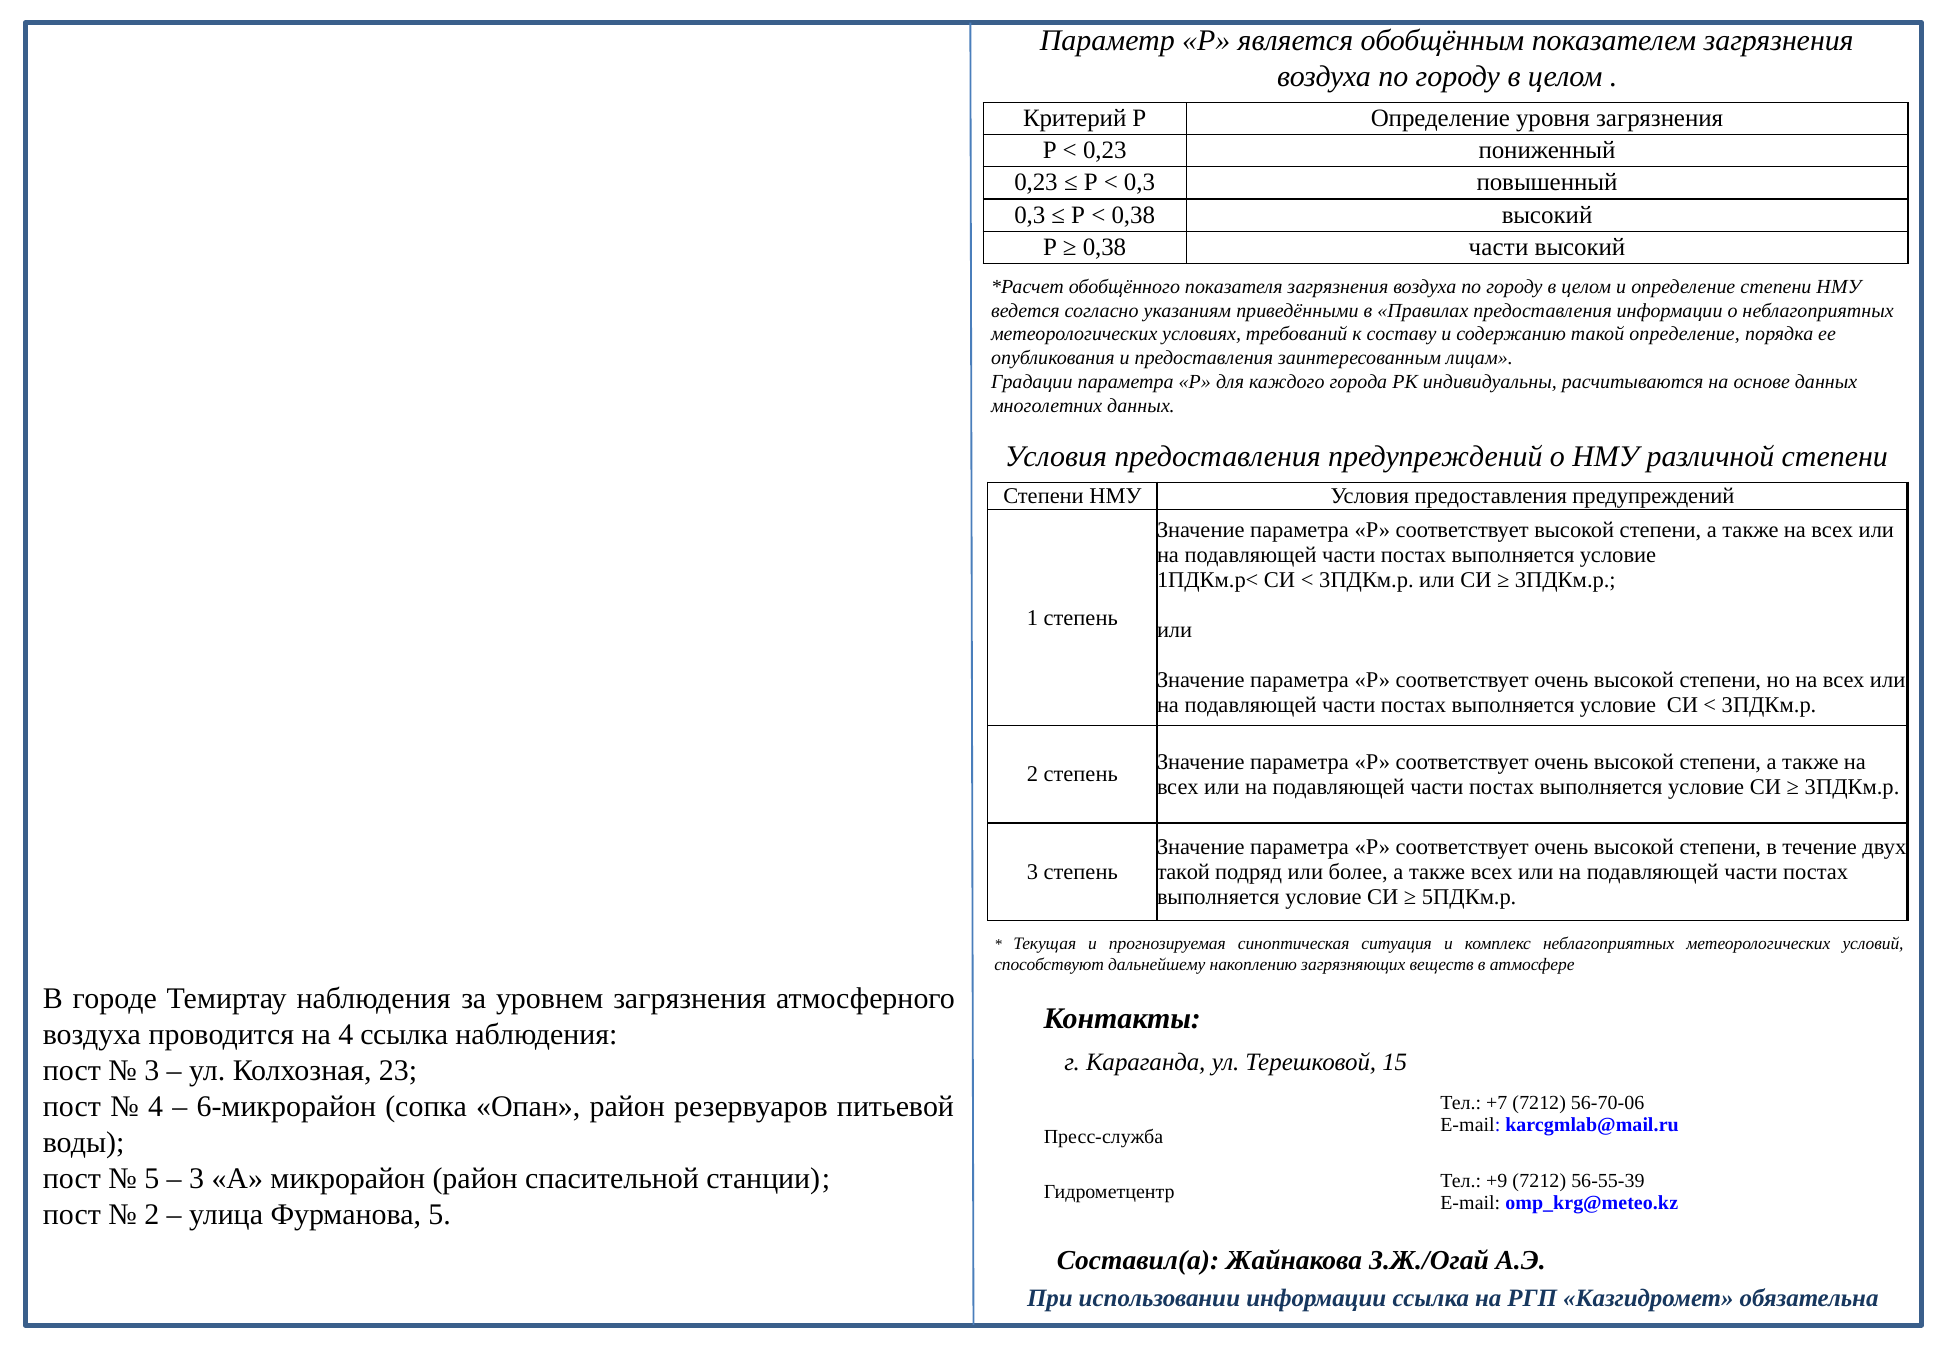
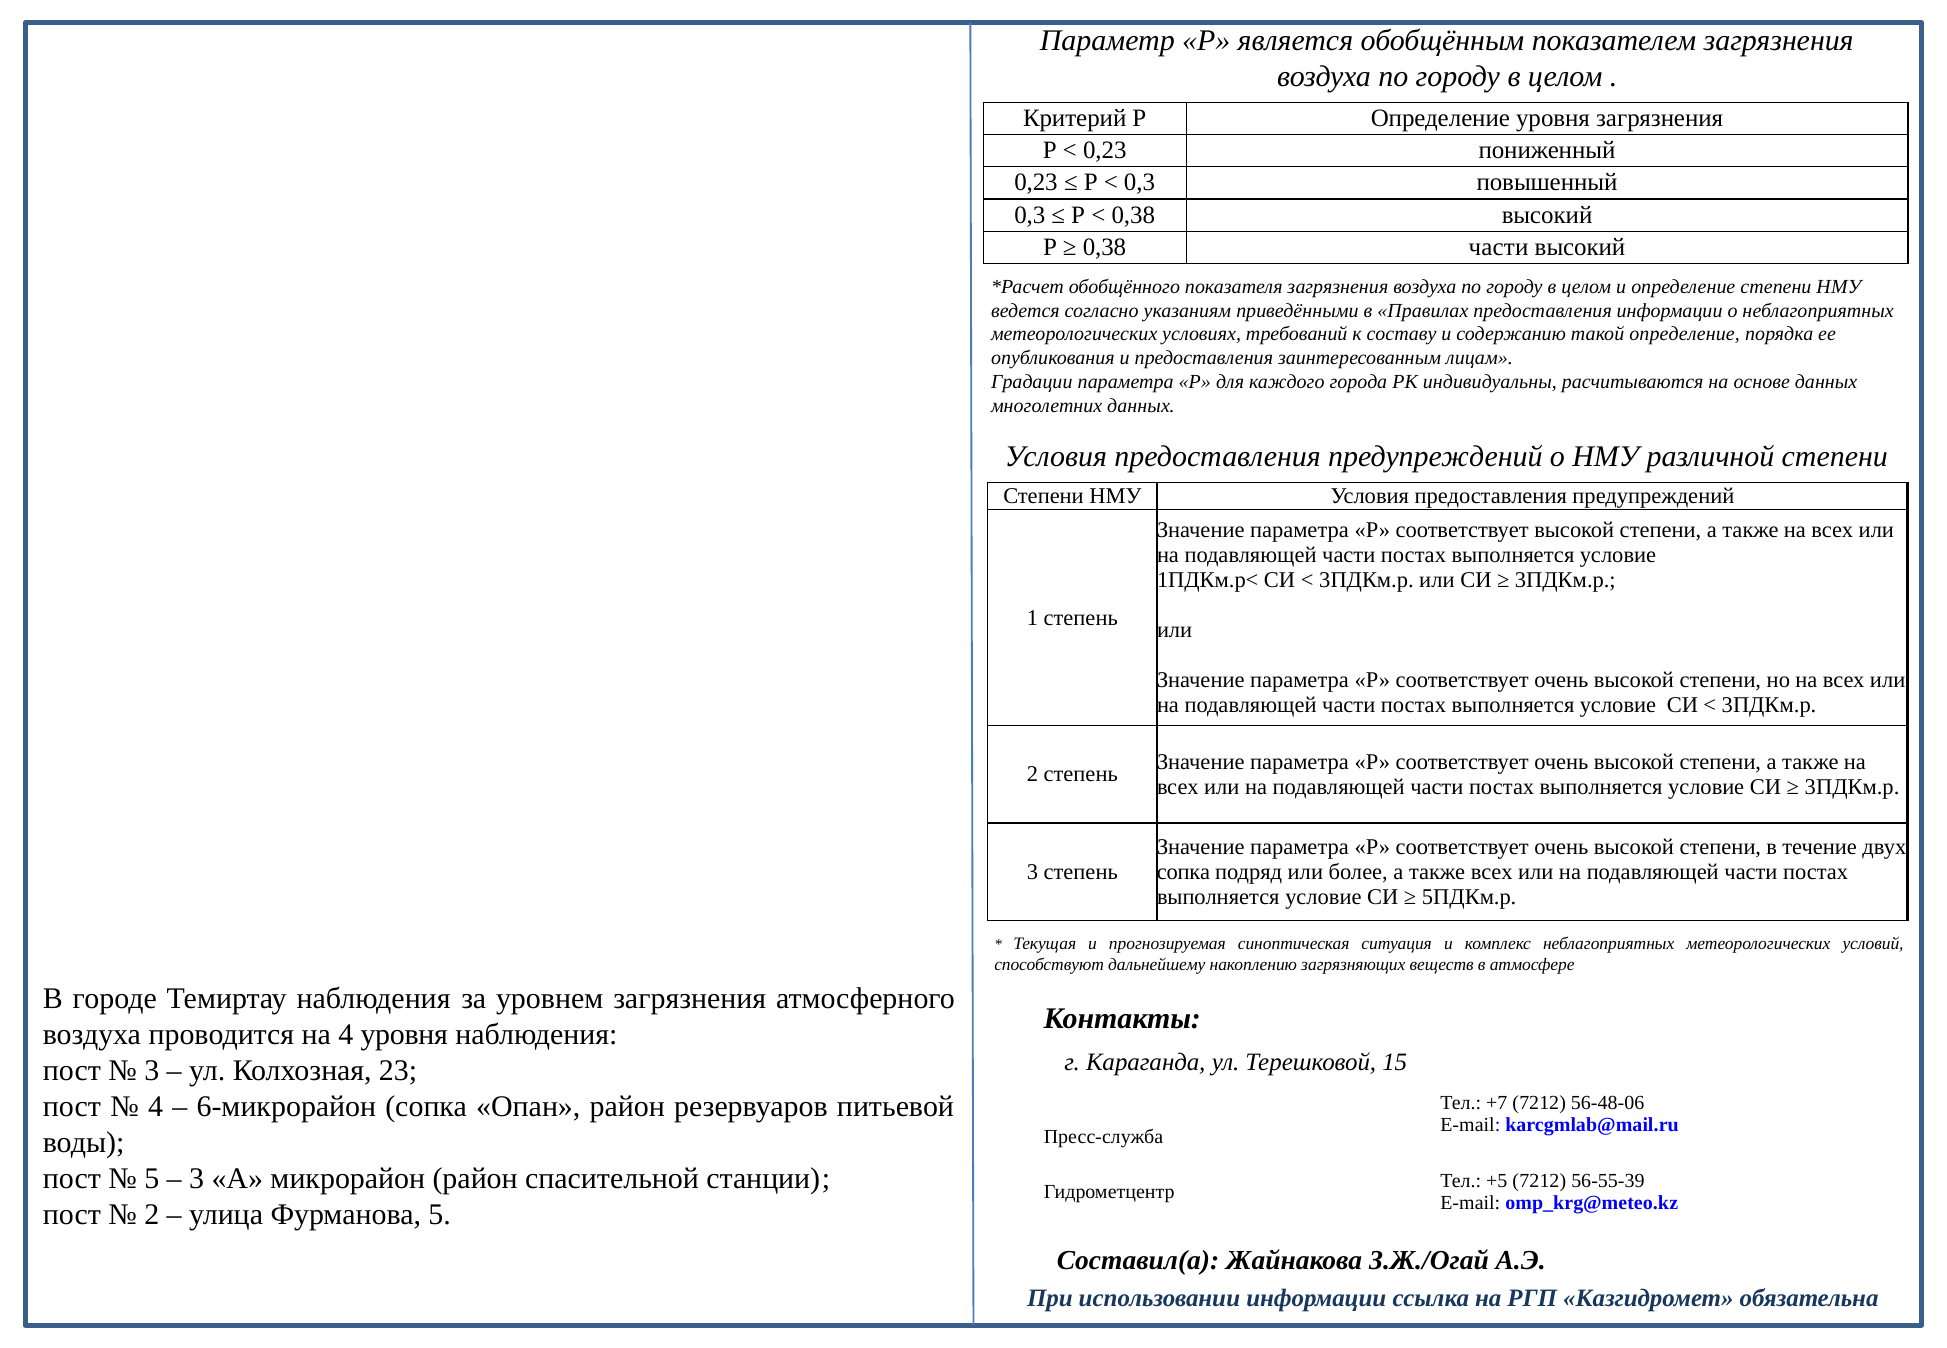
такой: такой -> сопка (1183, 872)
4 ссылка: ссылка -> уровня (404, 1034)
56-70-06: 56-70-06 -> 56-48-06 (1608, 1103)
+9: +9 -> +5 (1497, 1181)
